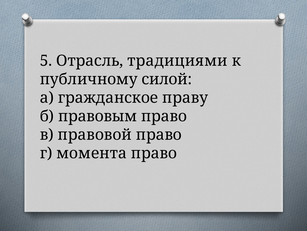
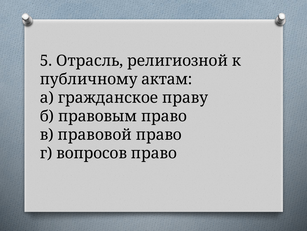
традициями: традициями -> религиозной (178, 61)
силой: силой -> актам (167, 79)
момента: момента -> вопросов (92, 153)
